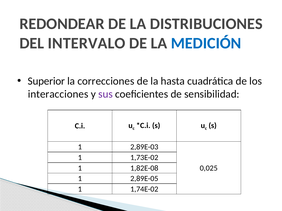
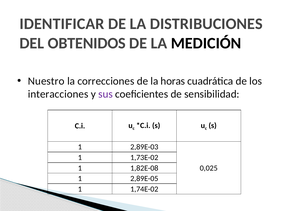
REDONDEAR: REDONDEAR -> IDENTIFICAR (62, 24)
INTERVALO: INTERVALO -> OBTENIDOS (87, 43)
MEDICIÓN colour: blue -> black (206, 43)
Superior: Superior -> Nuestro (46, 81)
hasta: hasta -> horas (173, 81)
